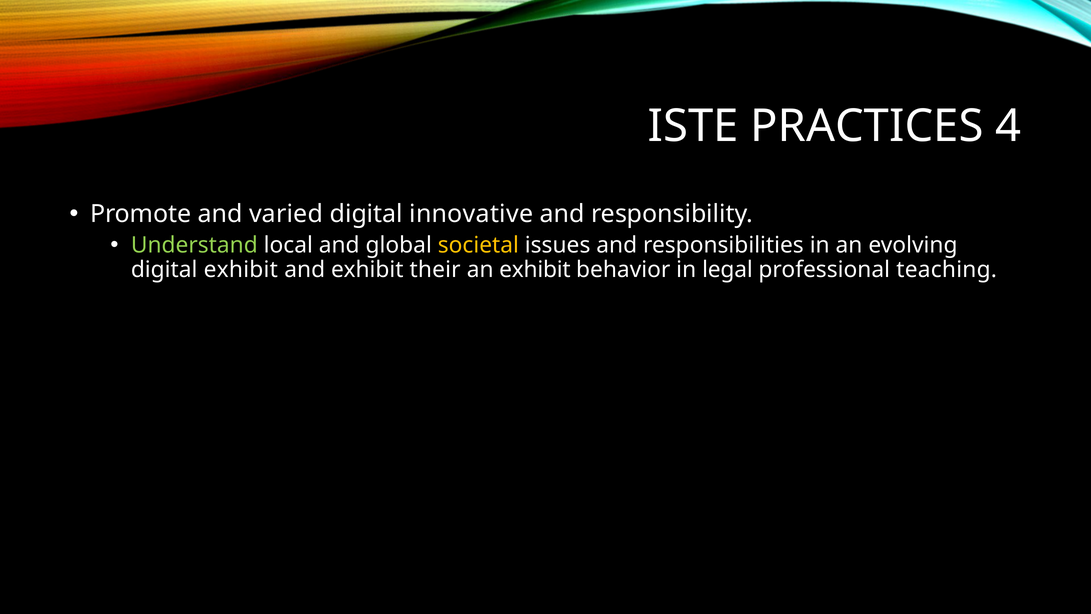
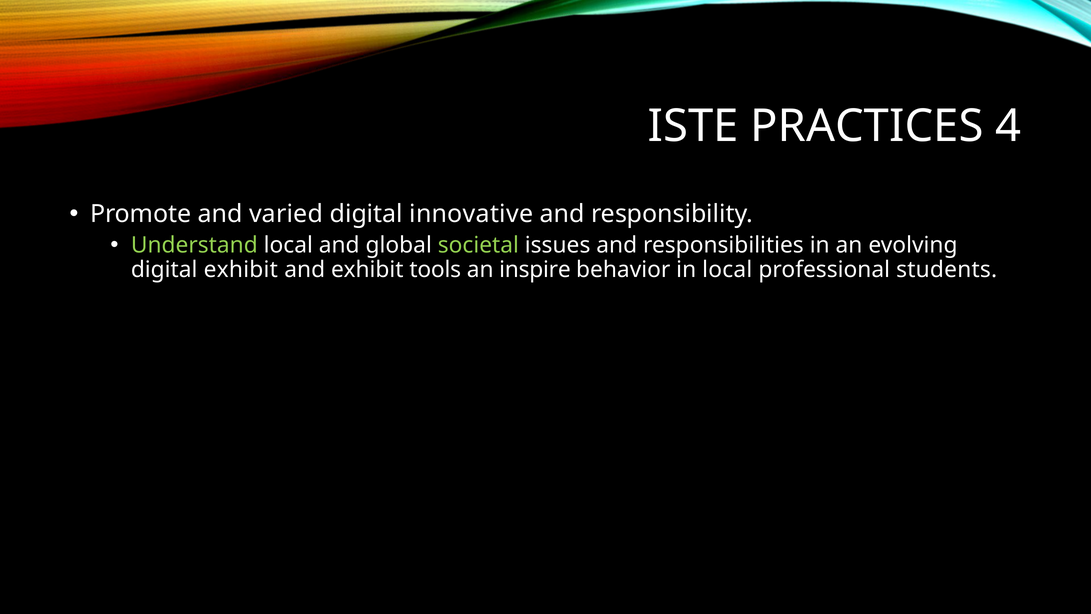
societal colour: yellow -> light green (478, 245)
their: their -> tools (435, 270)
an exhibit: exhibit -> inspire (535, 270)
in legal: legal -> local (727, 270)
teaching: teaching -> students (947, 270)
